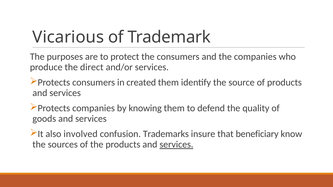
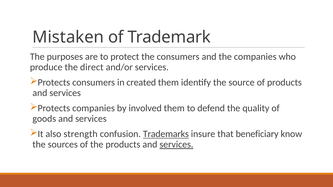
Vicarious: Vicarious -> Mistaken (68, 37)
knowing: knowing -> involved (145, 108)
involved: involved -> strength (81, 134)
Trademarks underline: none -> present (166, 134)
